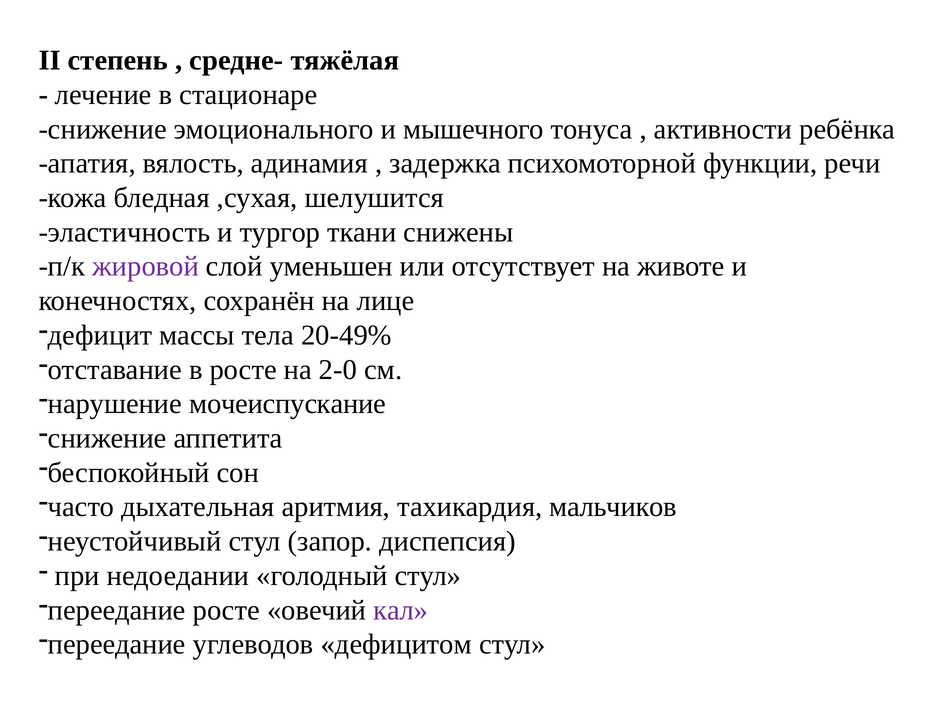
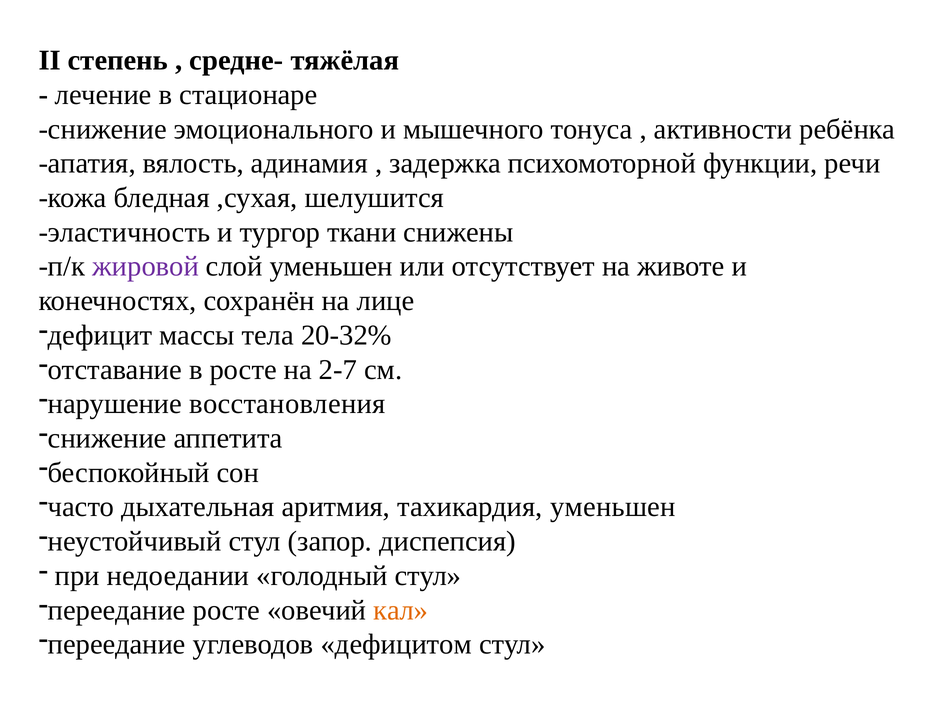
20-49%: 20-49% -> 20-32% (346, 335)
2-0: 2-0 -> 2-7 (338, 370)
мочеиспускание: мочеиспускание -> восстановления (287, 404)
тахикардия мальчиков: мальчиков -> уменьшен (613, 507)
кал colour: purple -> orange (401, 611)
